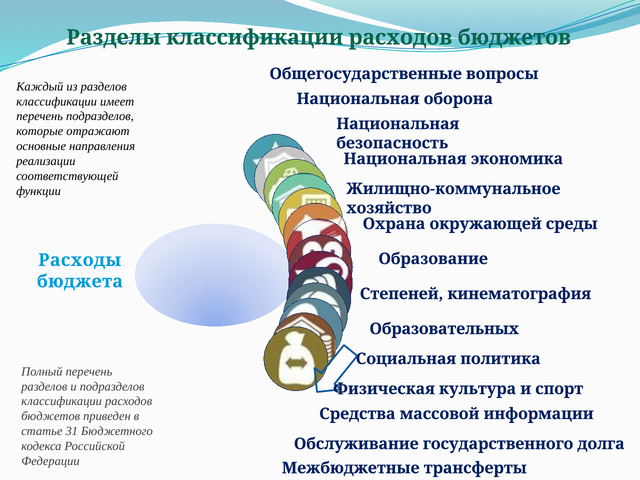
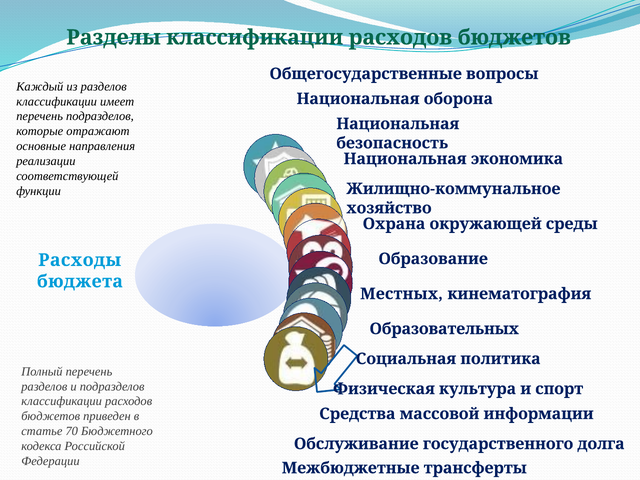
Степеней: Степеней -> Местных (402, 294)
31: 31 -> 70 (72, 431)
